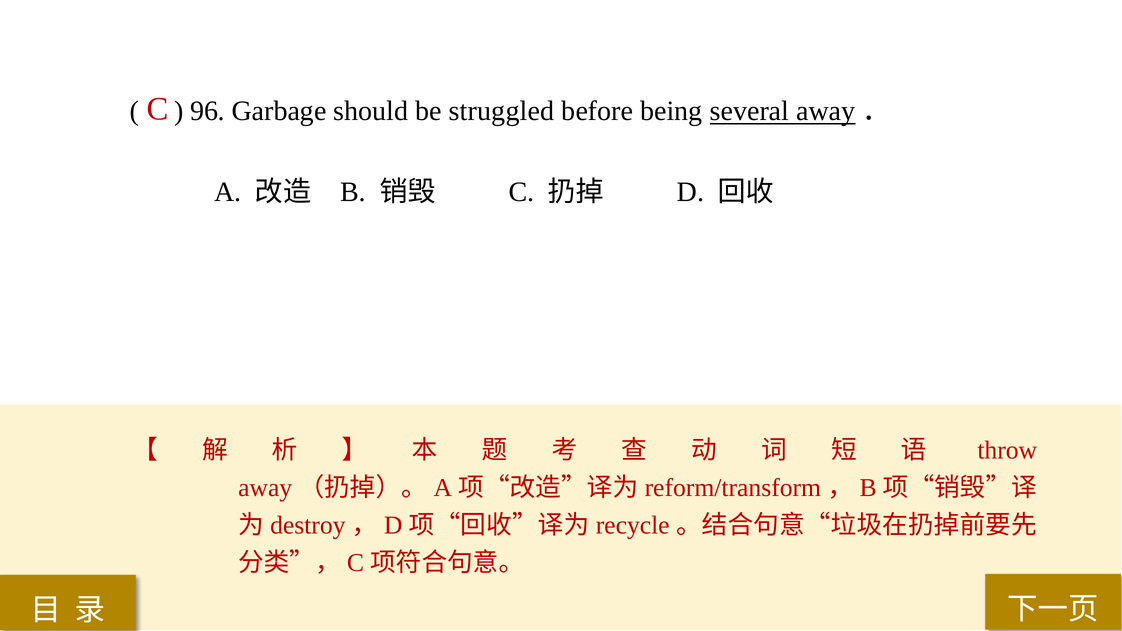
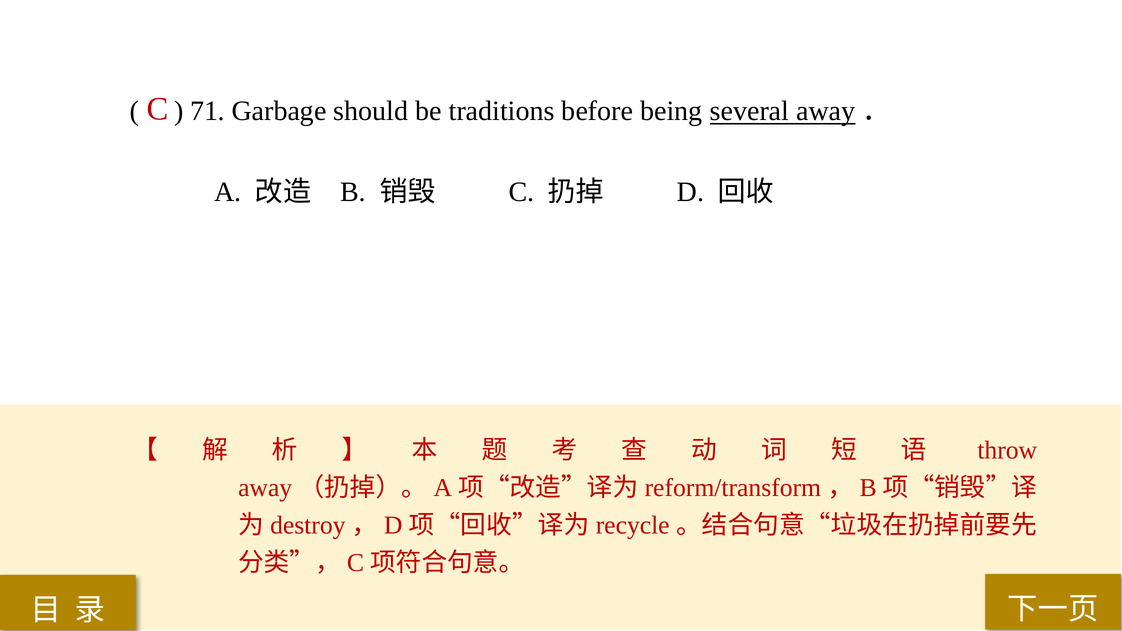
96: 96 -> 71 (208, 111)
struggled: struggled -> traditions (502, 111)
